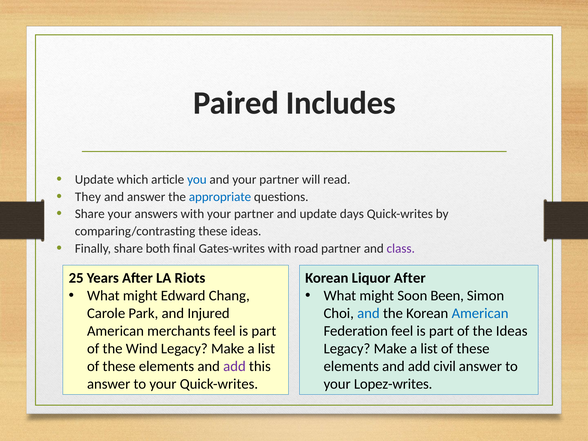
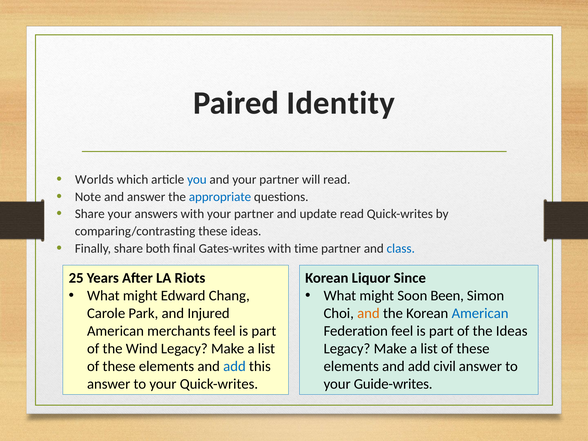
Includes: Includes -> Identity (341, 103)
Update: Update -> Worlds (94, 179)
They: They -> Note (88, 197)
update days: days -> read (352, 214)
road: road -> time (306, 248)
class colour: purple -> blue (401, 248)
Liquor After: After -> Since (410, 278)
and colour: blue -> orange (368, 313)
add colour: purple -> blue (234, 366)
Lopez-writes: Lopez-writes -> Guide-writes (393, 384)
